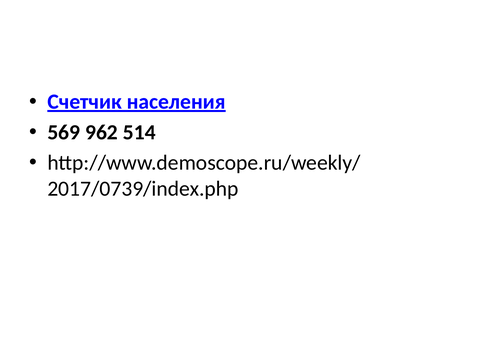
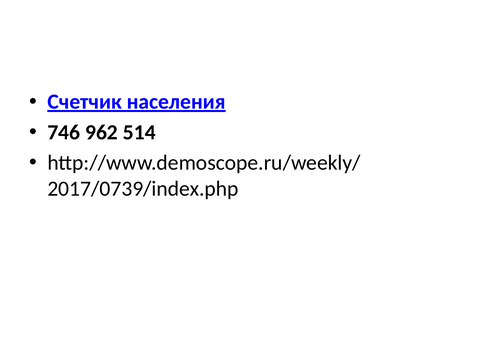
569: 569 -> 746 (64, 133)
